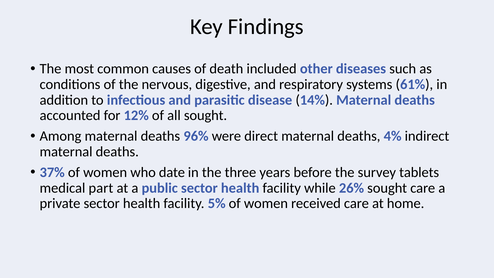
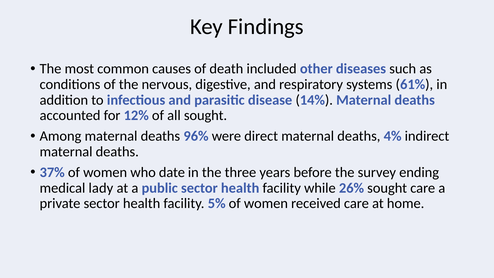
tablets: tablets -> ending (419, 172)
part: part -> lady (101, 188)
